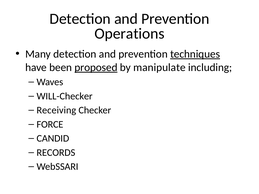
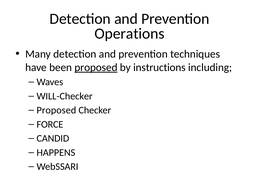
techniques underline: present -> none (195, 54)
manipulate: manipulate -> instructions (160, 67)
Receiving: Receiving -> Proposed (56, 110)
RECORDS: RECORDS -> HAPPENS (56, 153)
